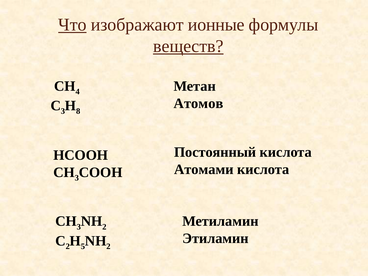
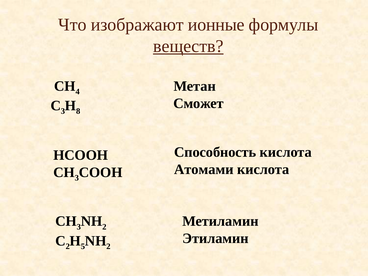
Что underline: present -> none (72, 25)
Атомов: Атомов -> Сможет (199, 103)
Постоянный: Постоянный -> Способность (215, 152)
